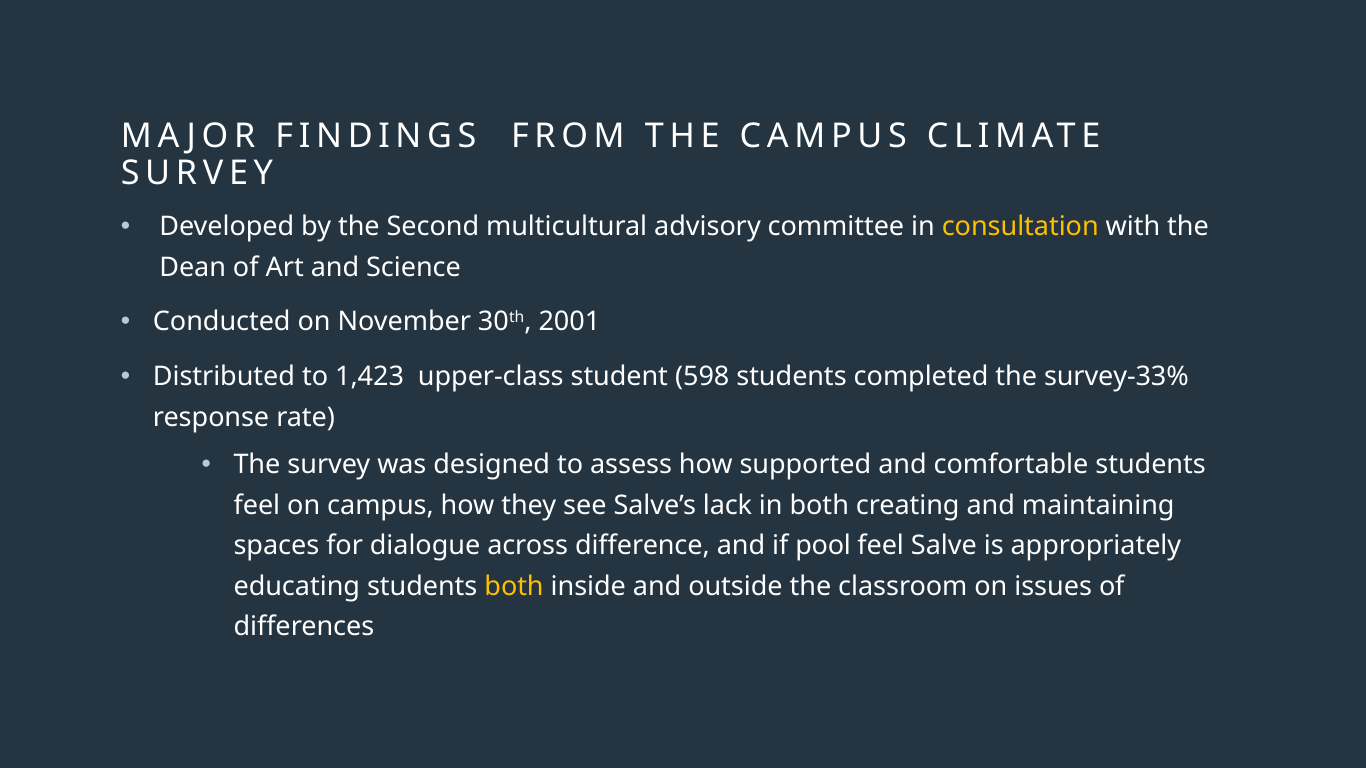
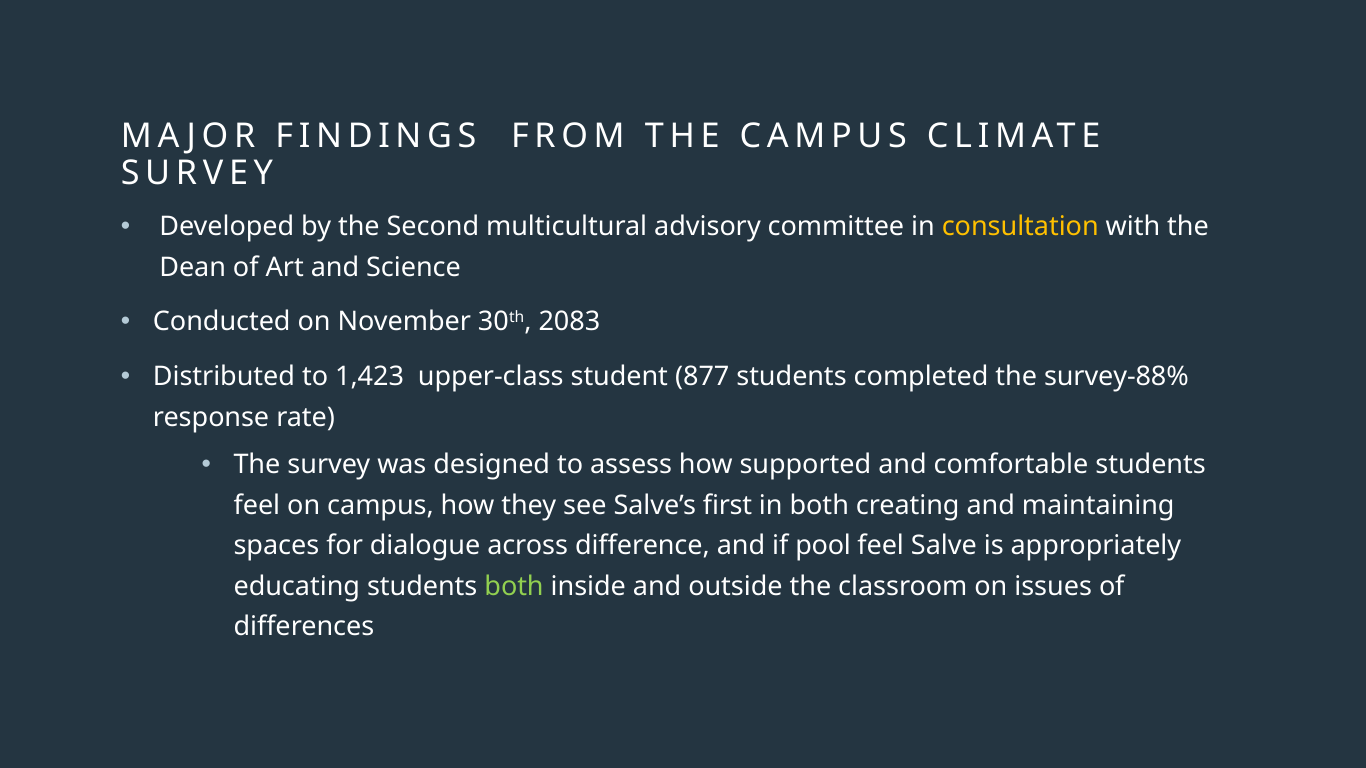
2001: 2001 -> 2083 (569, 322)
598: 598 -> 877 (702, 377)
survey-33%: survey-33% -> survey-88% (1116, 377)
lack: lack -> first (728, 506)
both colour: yellow -> light green (514, 587)
